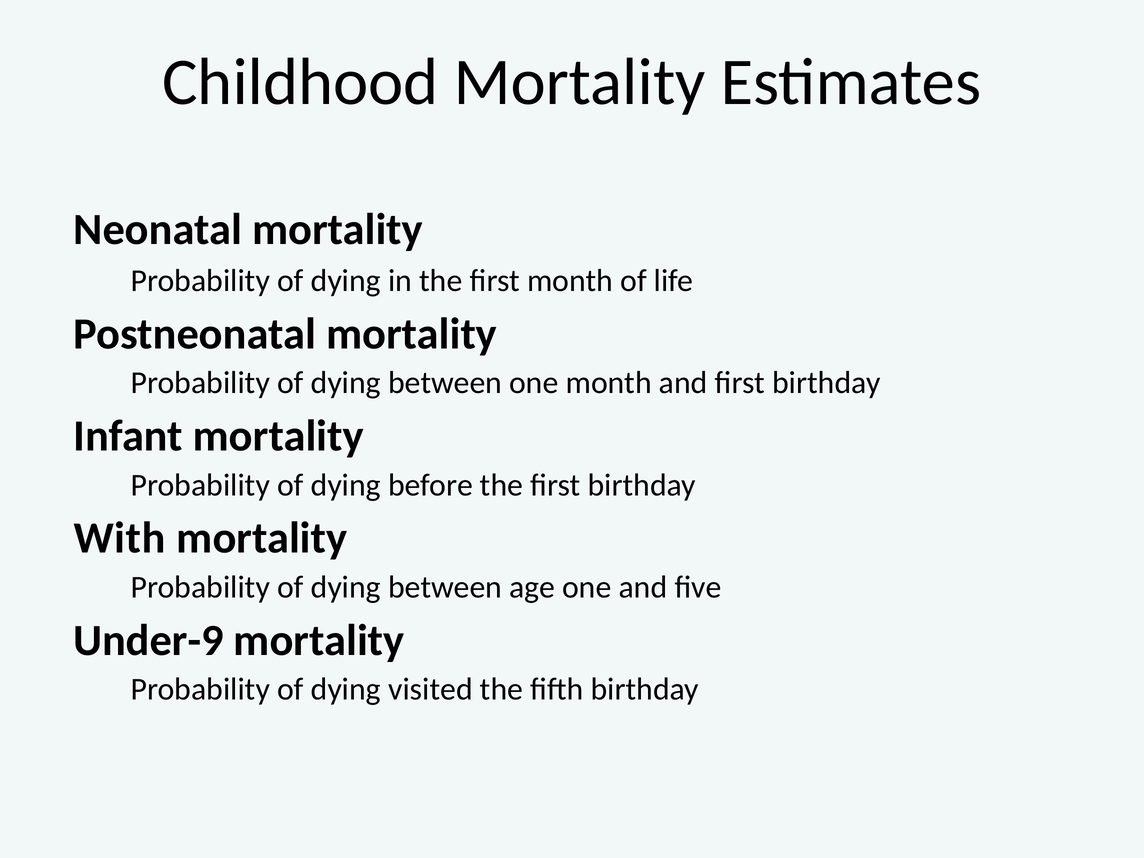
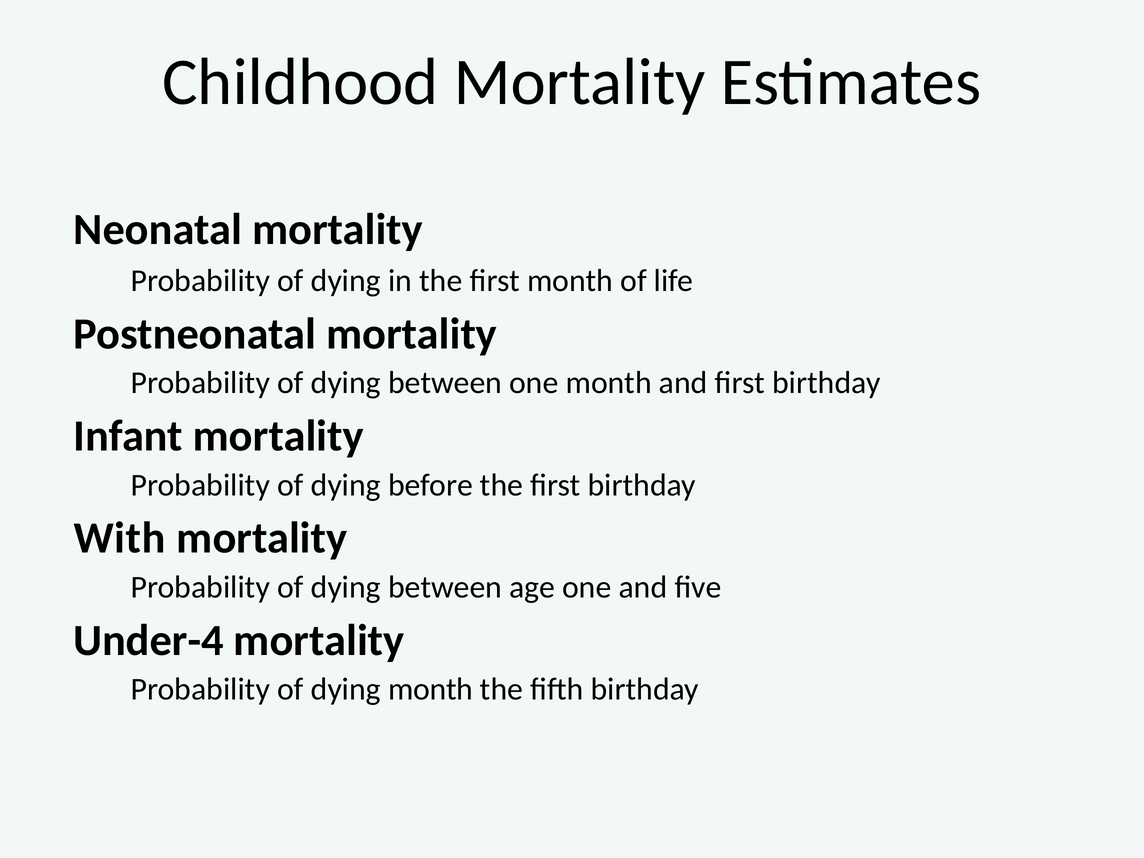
Under-9: Under-9 -> Under-4 (149, 641)
dying visited: visited -> month (431, 689)
